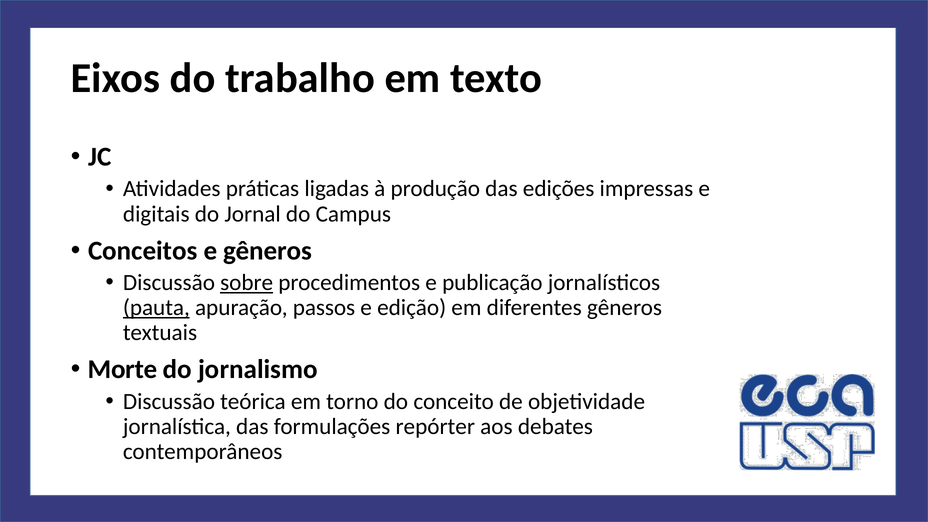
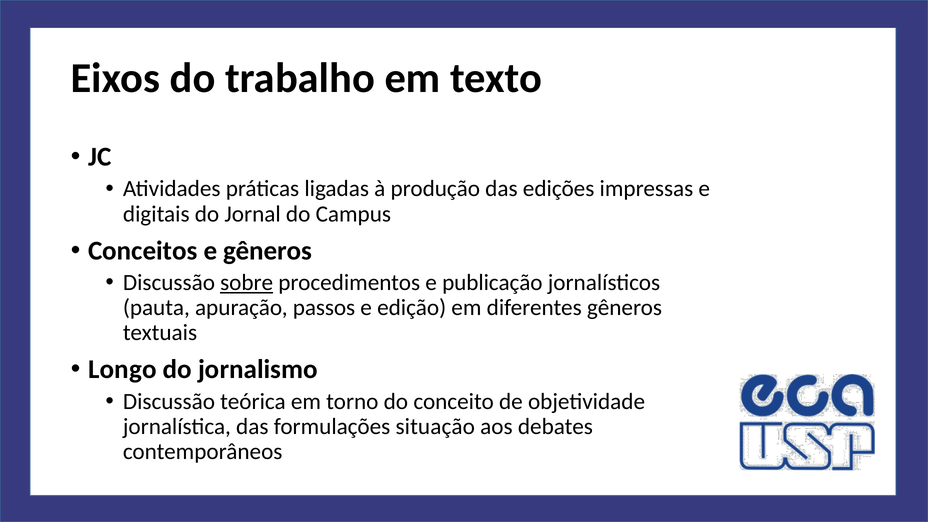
pauta underline: present -> none (156, 308)
Morte: Morte -> Longo (122, 369)
repórter: repórter -> situação (435, 426)
